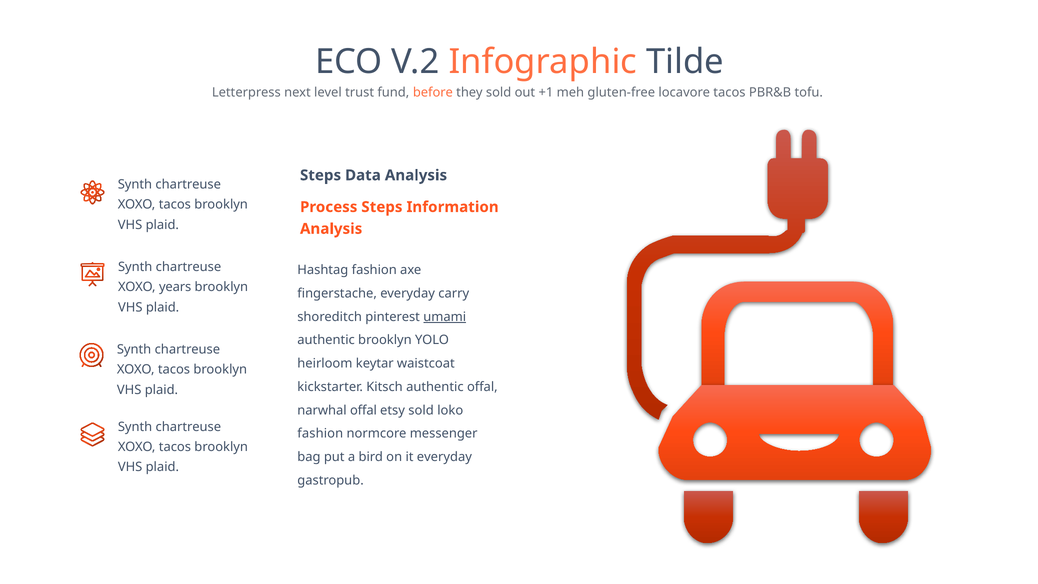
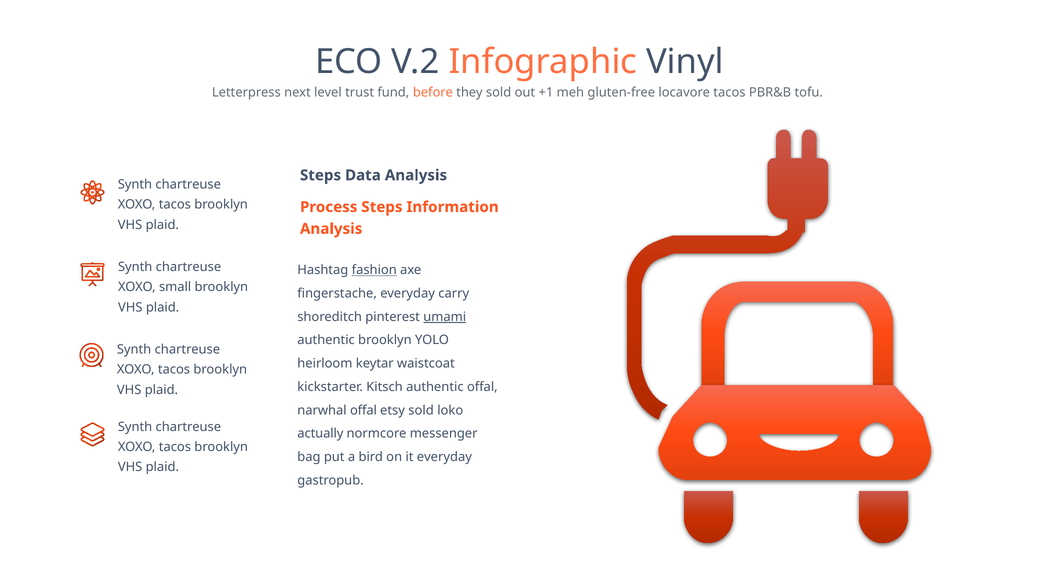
Tilde: Tilde -> Vinyl (685, 62)
fashion underline: none -> present (374, 270)
years: years -> small (175, 287)
fashion: fashion -> actually (320, 434)
